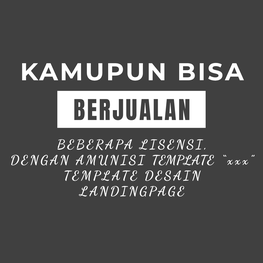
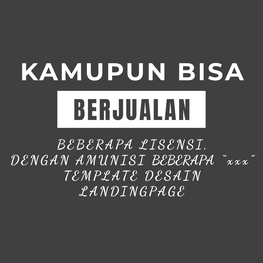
AMUNISI TEMPLATE: TEMPLATE -> BEBERAPA (183, 160)
